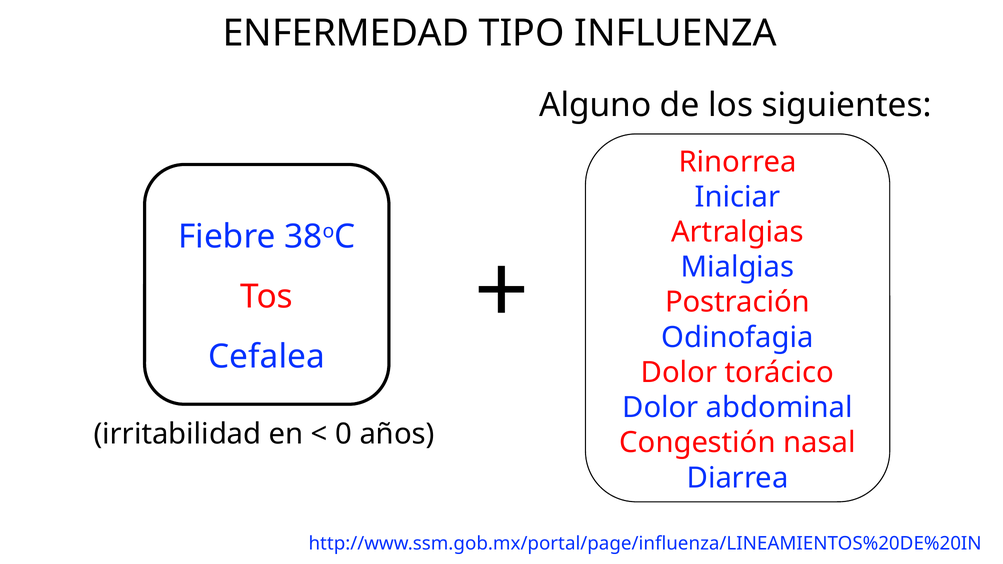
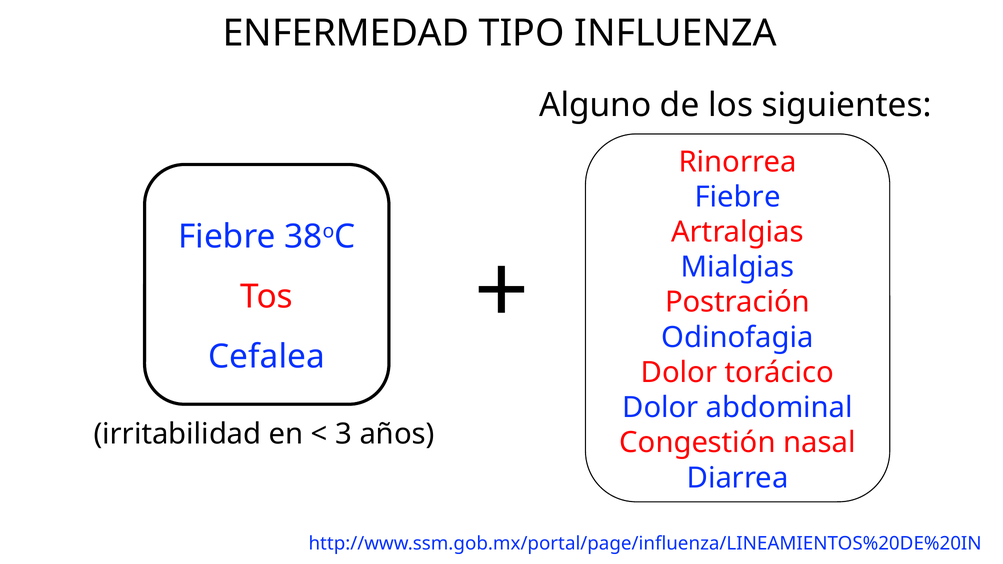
Iniciar: Iniciar -> Fiebre (738, 197)
0: 0 -> 3 (344, 434)
